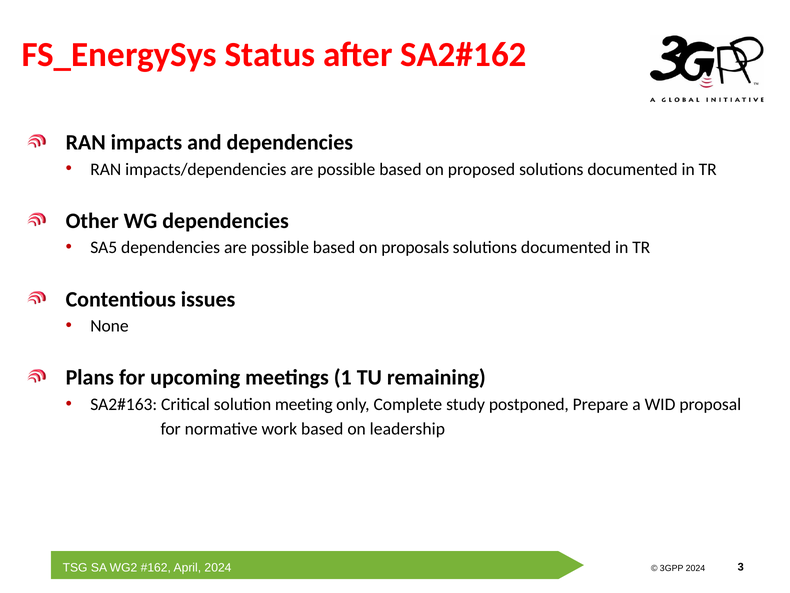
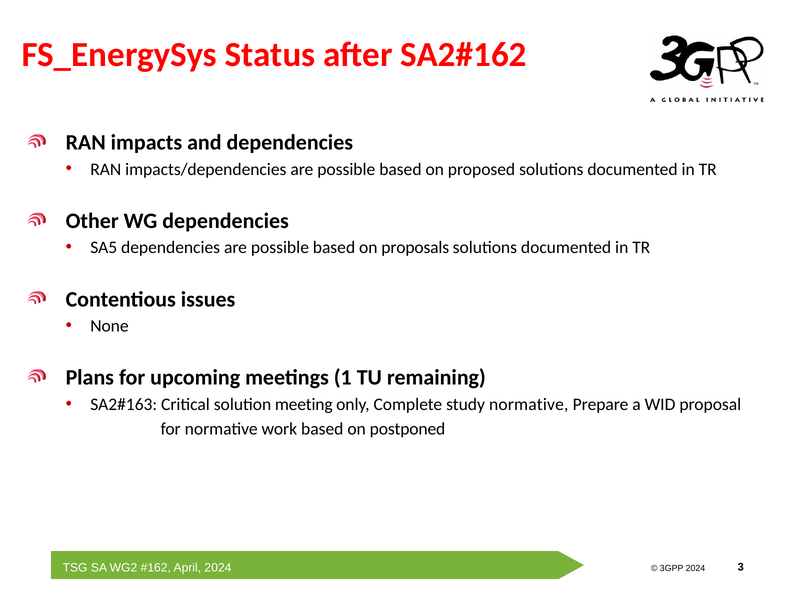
study postponed: postponed -> normative (529, 404)
leadership: leadership -> postponed (408, 428)
